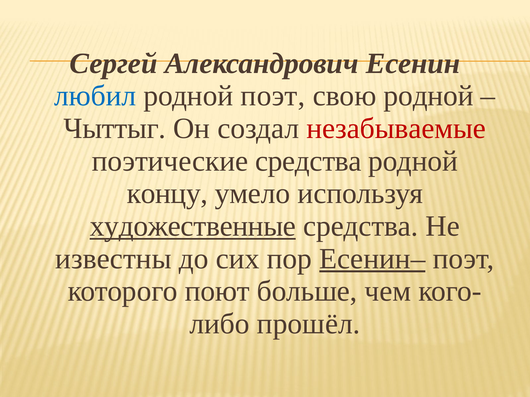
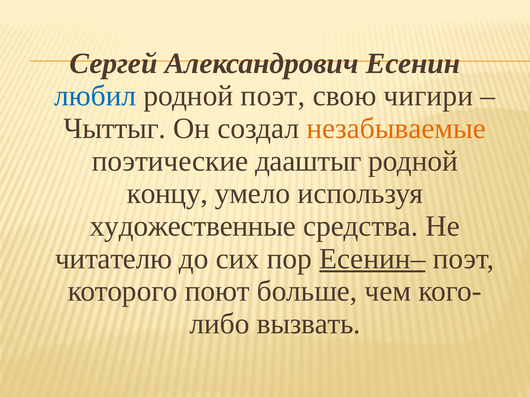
свою родной: родной -> чигири (428, 96)
незабываемые colour: red -> orange (396, 129)
поэтические средства: средства -> дааштыг (308, 161)
художественные underline: present -> none (193, 226)
известны: известны -> читателю (114, 259)
прошёл: прошёл -> вызвать (309, 324)
